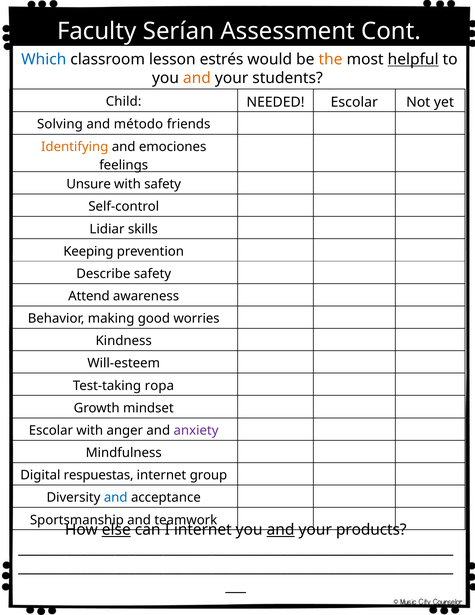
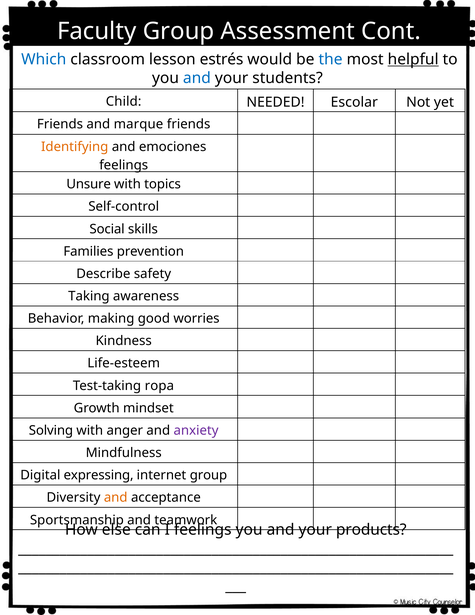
Faculty Serían: Serían -> Group (179, 31)
the colour: orange -> blue (331, 59)
and colour: orange -> blue (197, 78)
Solving: Solving -> Friends (60, 124)
método: método -> marque (138, 124)
with safety: safety -> topics (163, 184)
Lidiar: Lidiar -> Social (107, 229)
Keeping: Keeping -> Families (88, 251)
Attend: Attend -> Taking (89, 296)
Will-esteem: Will-esteem -> Life-esteem (124, 363)
Escolar: Escolar -> Solving (51, 430)
respuestas: respuestas -> expressing (99, 475)
and colour: blue -> orange (116, 497)
else underline: present -> none (116, 529)
I internet: internet -> feelings (203, 529)
and underline: present -> none (281, 529)
